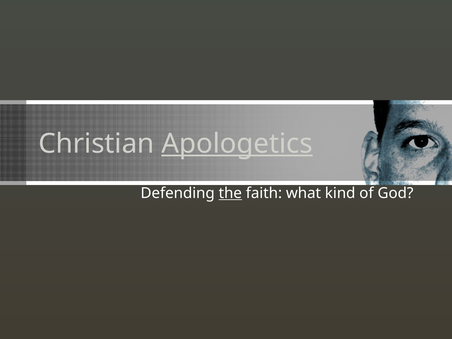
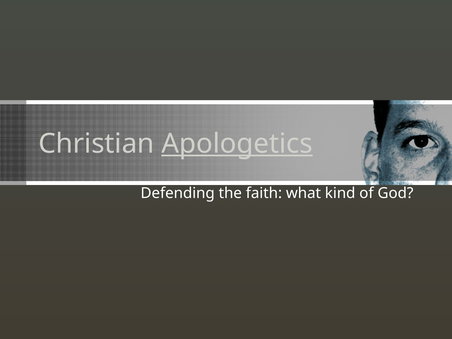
the underline: present -> none (230, 193)
